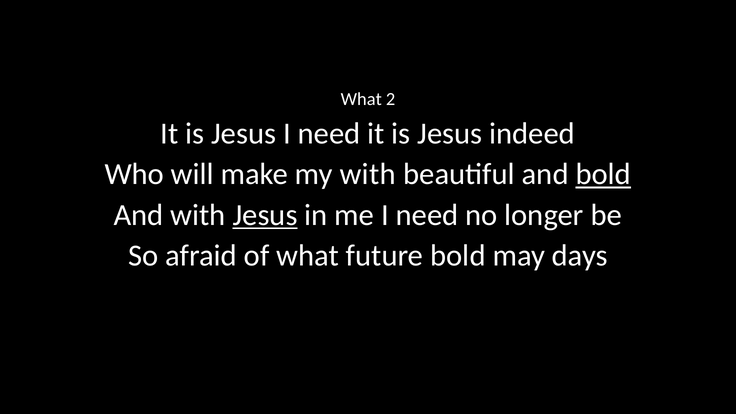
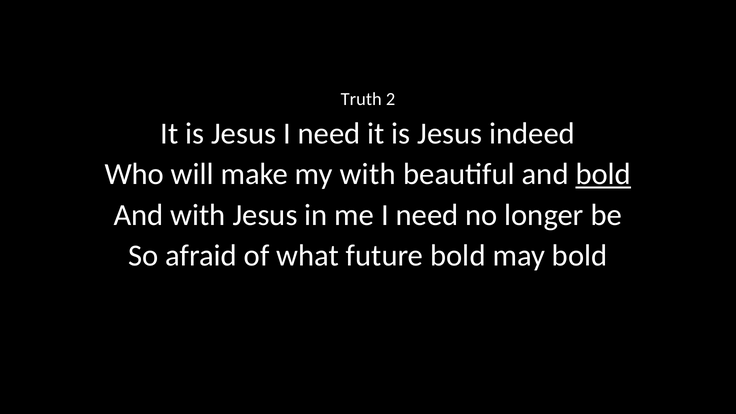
What: What -> Truth (361, 99)
Jesus underline: present -> none (265, 215)
may days: days -> bold (580, 256)
